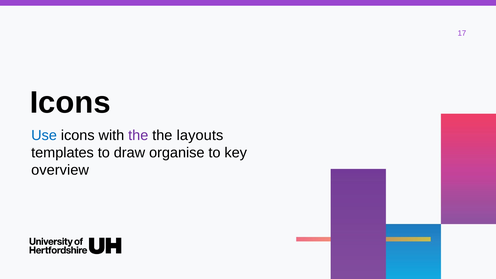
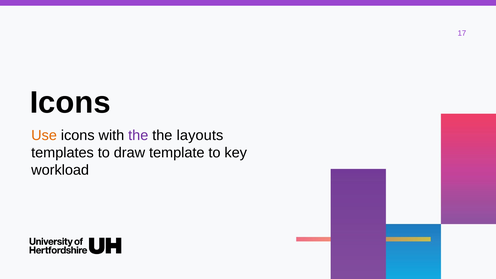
Use colour: blue -> orange (44, 135)
organise: organise -> template (177, 153)
overview: overview -> workload (60, 170)
